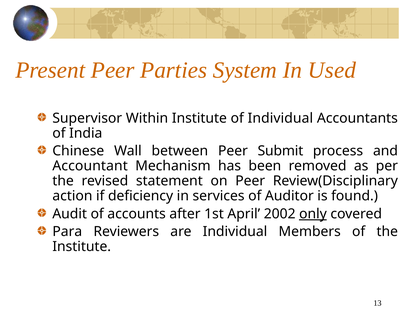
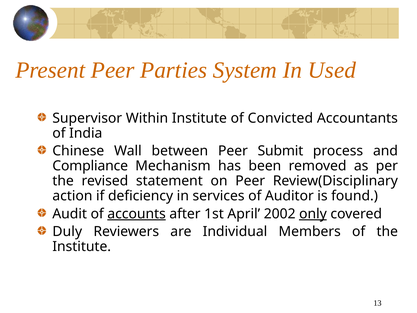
of Individual: Individual -> Convicted (280, 118)
Accountant: Accountant -> Compliance (90, 166)
accounts underline: none -> present (137, 214)
Para: Para -> Duly (67, 231)
